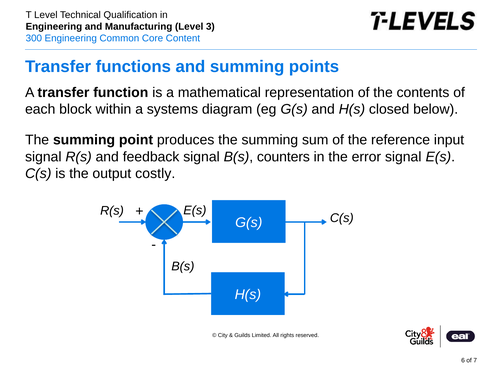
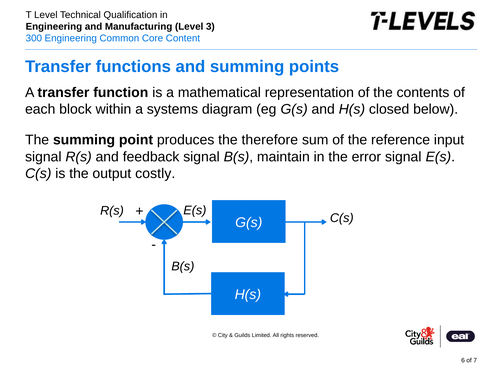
produces the summing: summing -> therefore (270, 140)
counters: counters -> maintain (283, 157)
